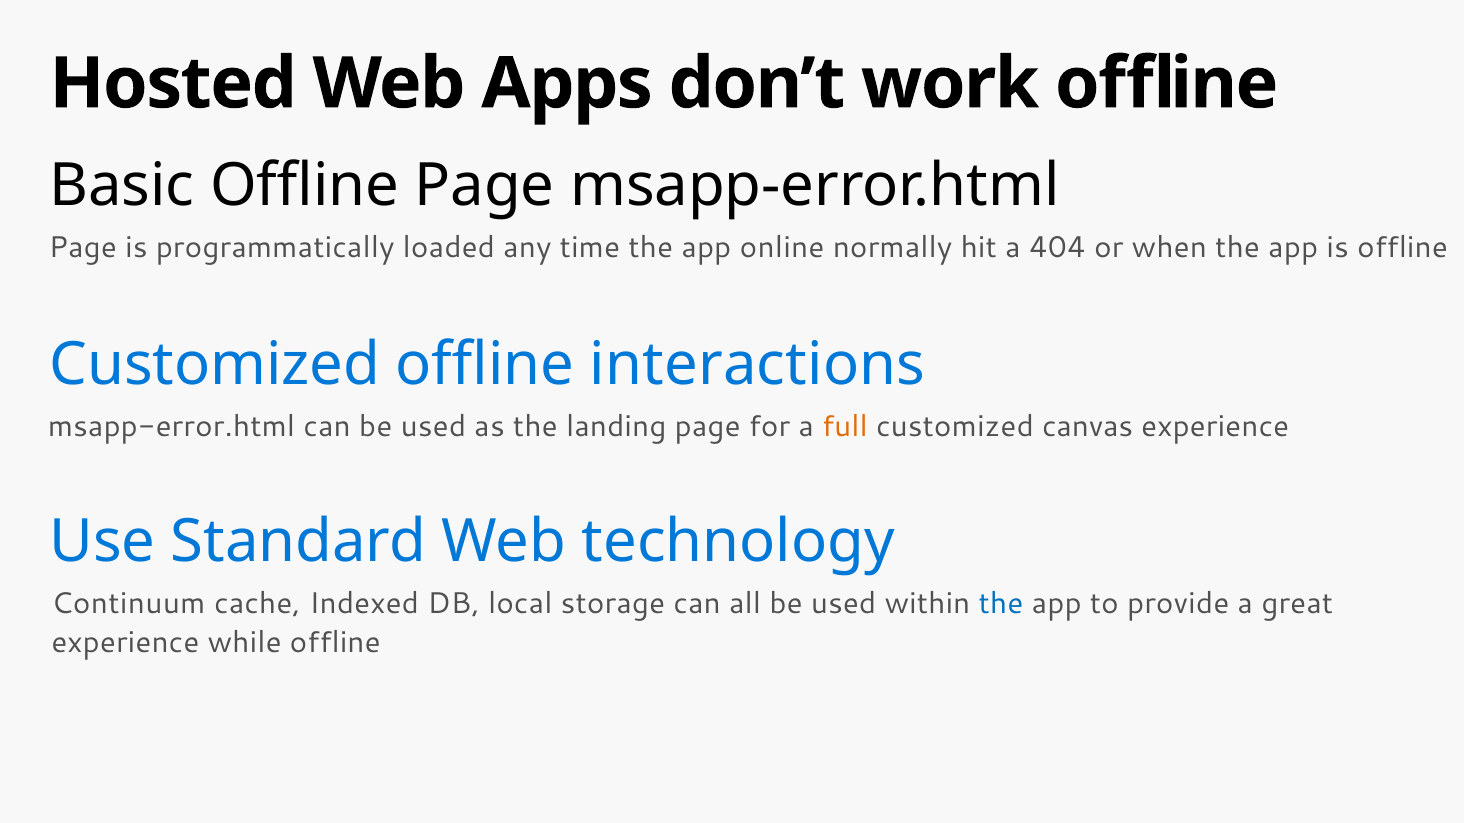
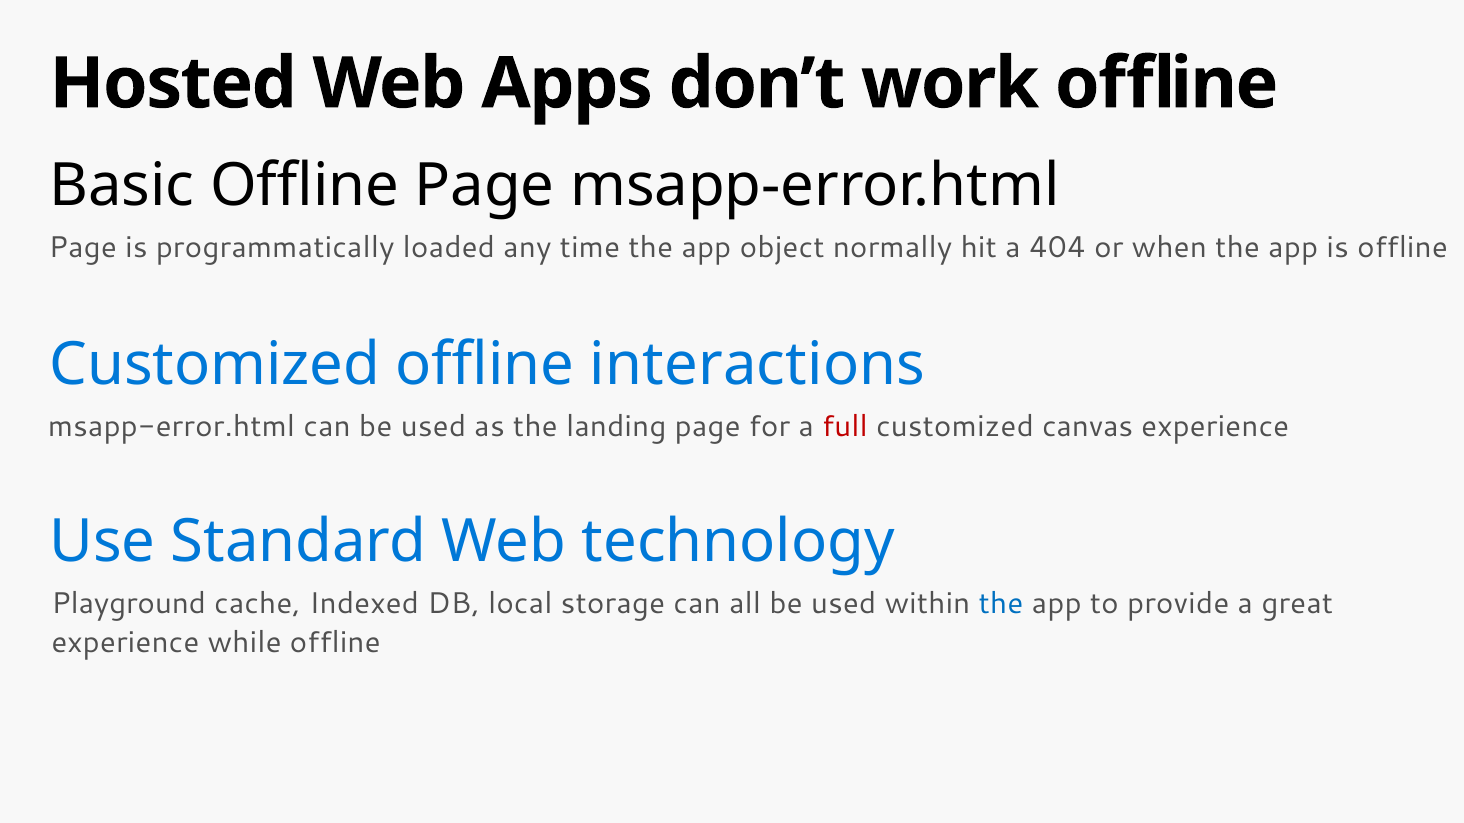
online: online -> object (782, 247)
full colour: orange -> red (845, 427)
Continuum: Continuum -> Playground (129, 604)
